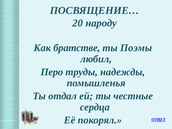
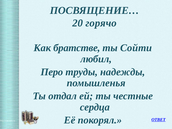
народу: народу -> горячо (101, 23)
Поэмы: Поэмы -> Сойти (136, 48)
